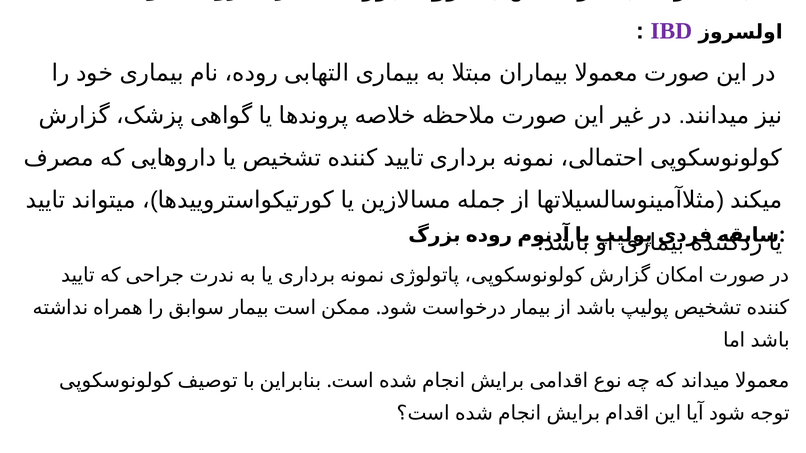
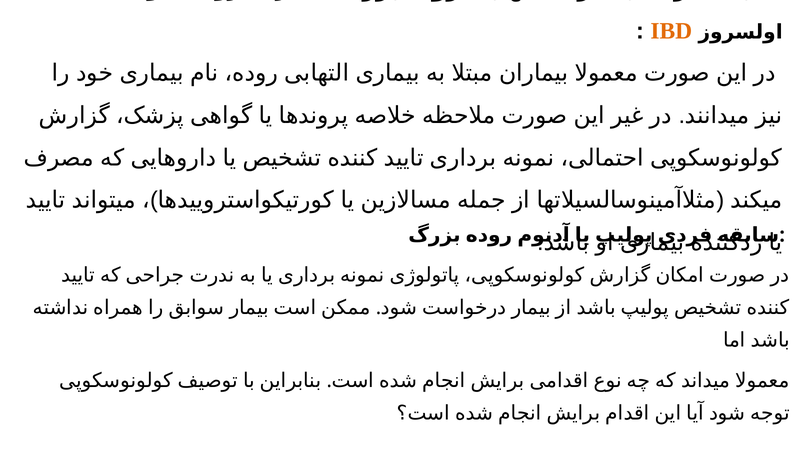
IBD colour: purple -> orange (671, 31)
